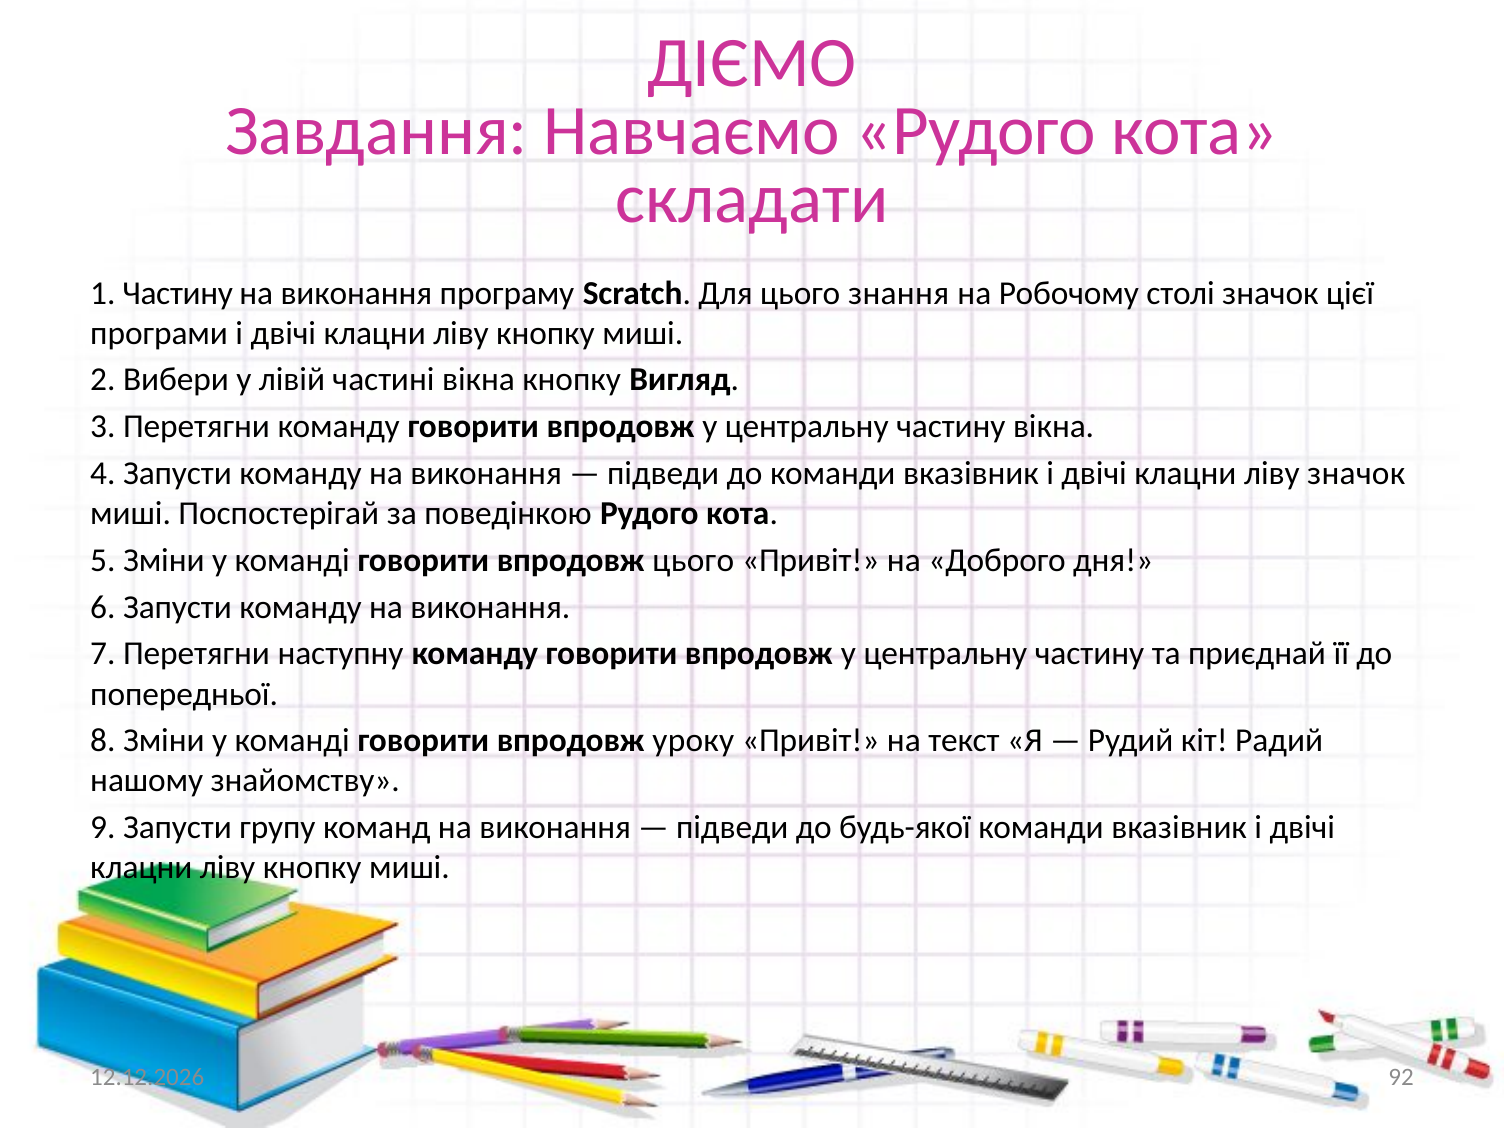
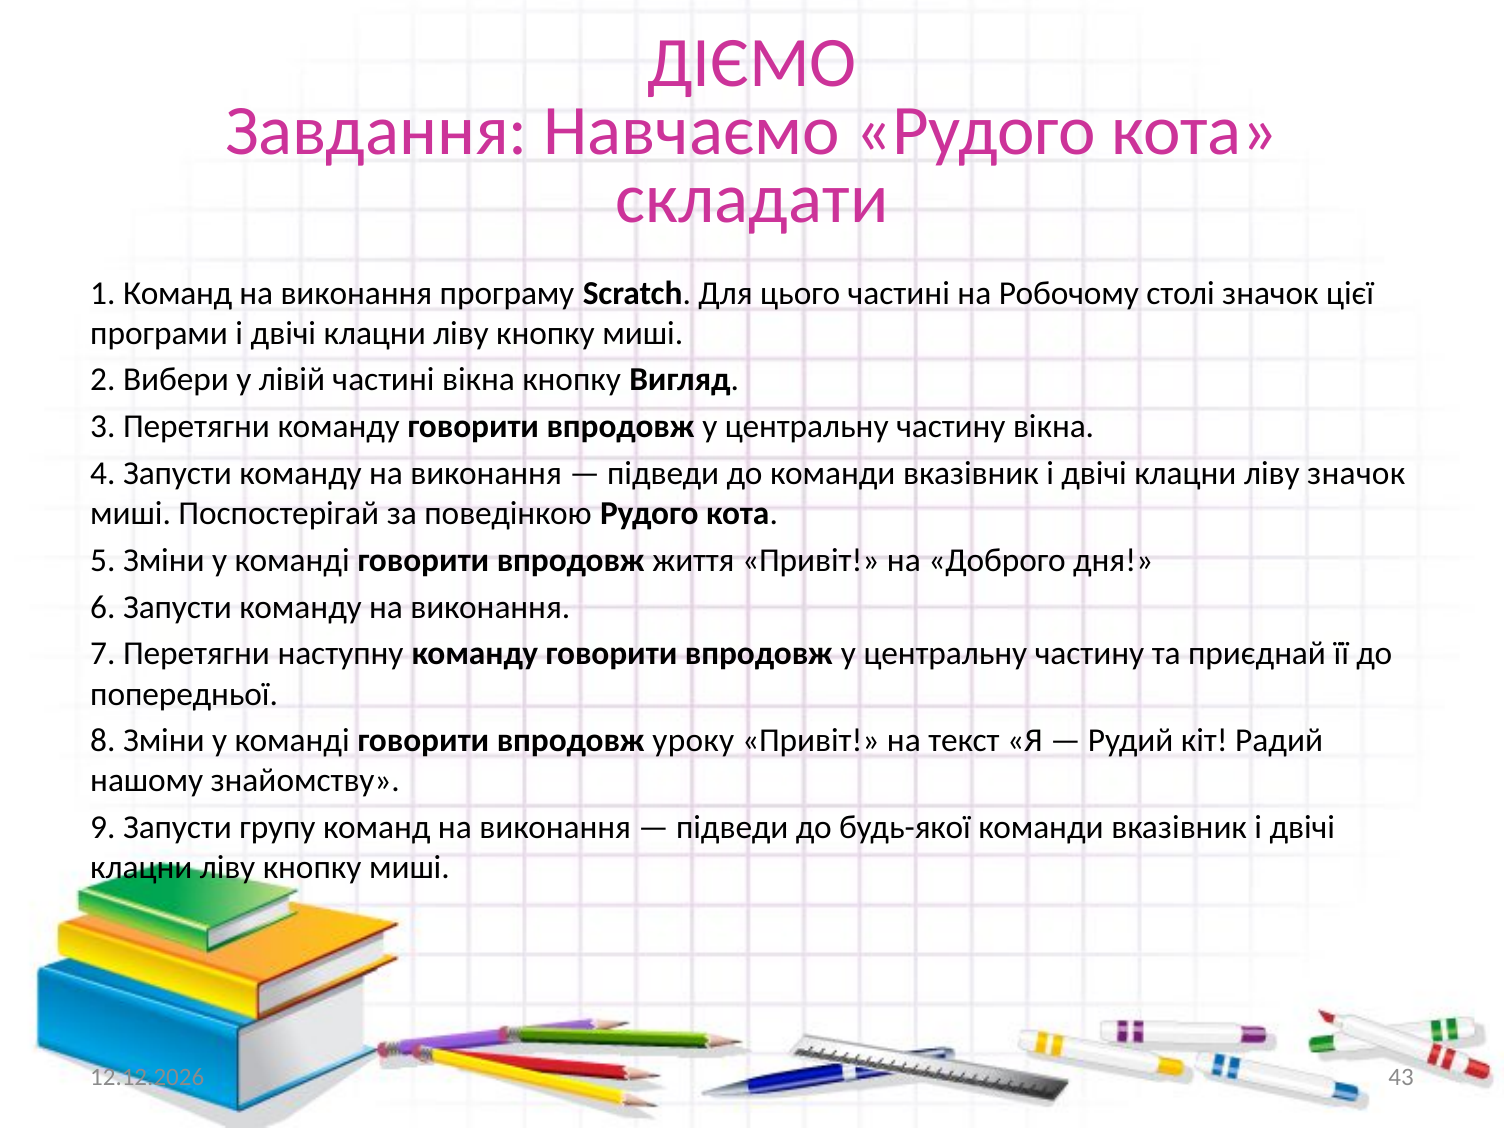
1 Частину: Частину -> Команд (178, 293)
цього знання: знання -> частині (899, 293)
впродовж цього: цього -> життя (694, 560)
92: 92 -> 43 (1401, 1077)
